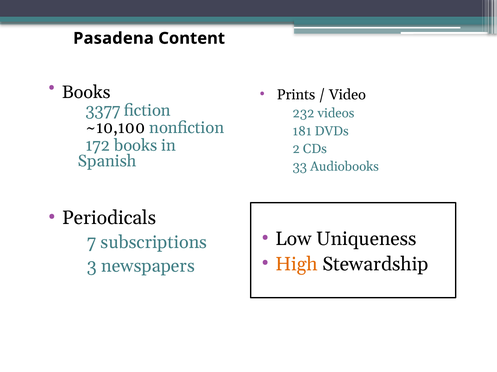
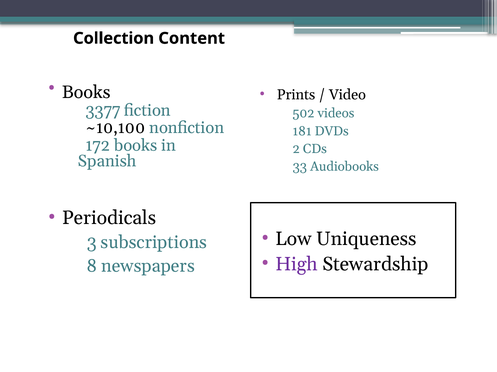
Pasadena: Pasadena -> Collection (114, 38)
232: 232 -> 502 (304, 114)
7: 7 -> 3 (92, 243)
3: 3 -> 8 (92, 266)
High colour: orange -> purple (297, 265)
